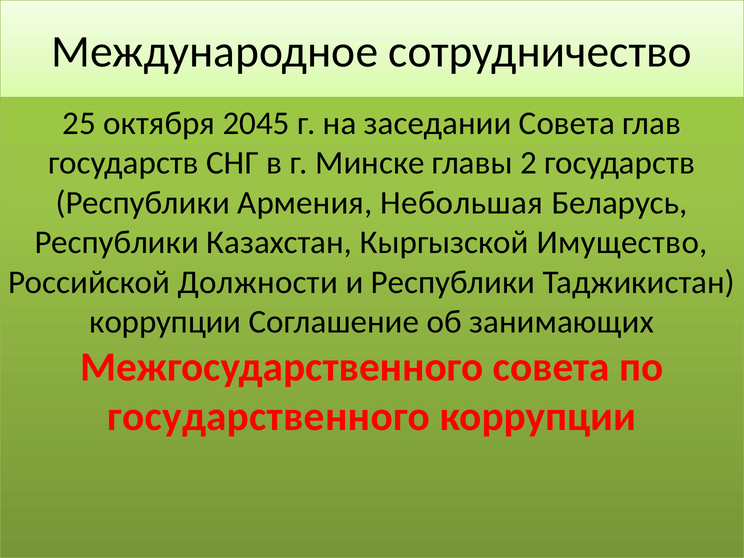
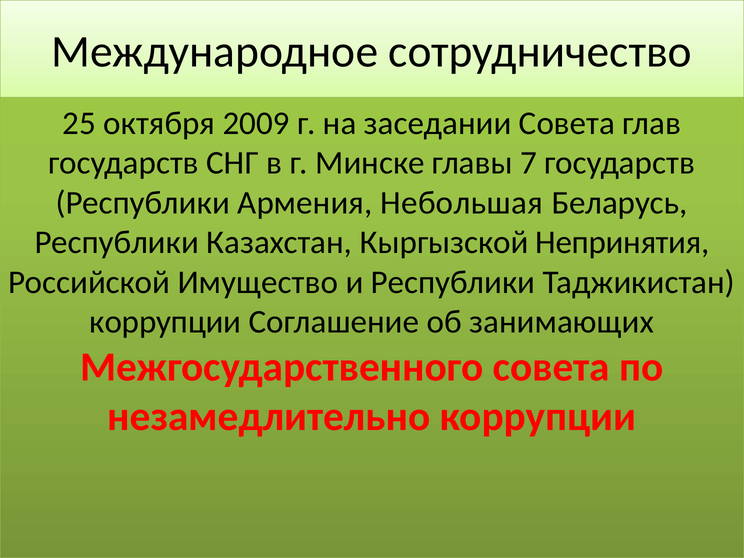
2045: 2045 -> 2009 (256, 123)
2: 2 -> 7 (529, 163)
Имущество: Имущество -> Непринятия (622, 242)
Должности: Должности -> Имущество (258, 282)
государственного: государственного -> незамедлительно (269, 417)
